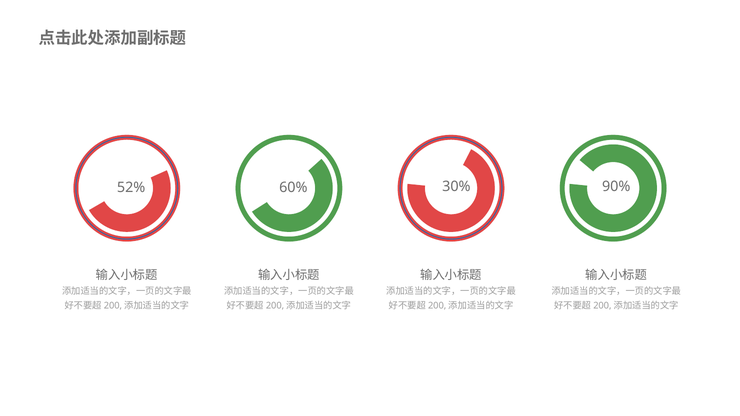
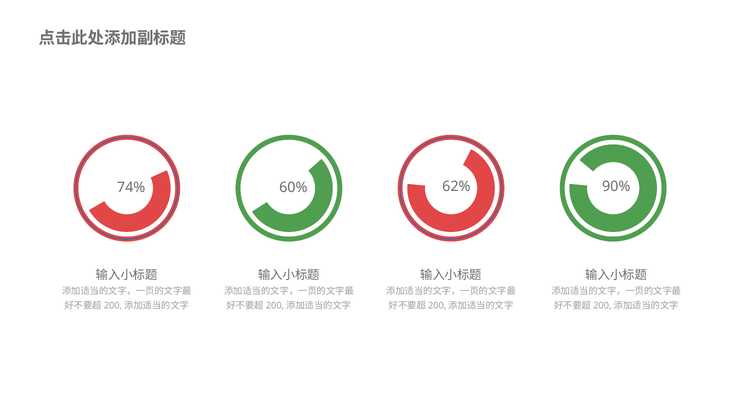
52%: 52% -> 74% (131, 188)
30%: 30% -> 62% (456, 187)
